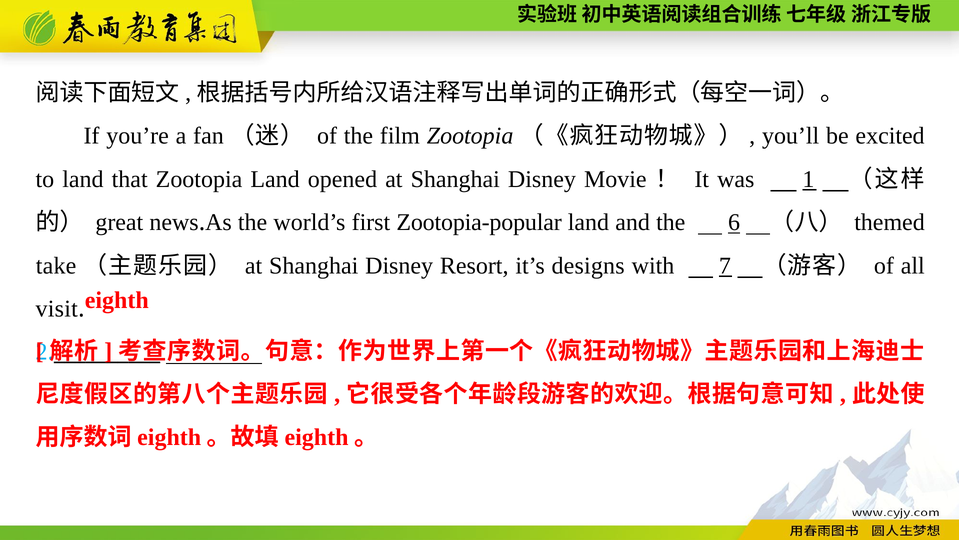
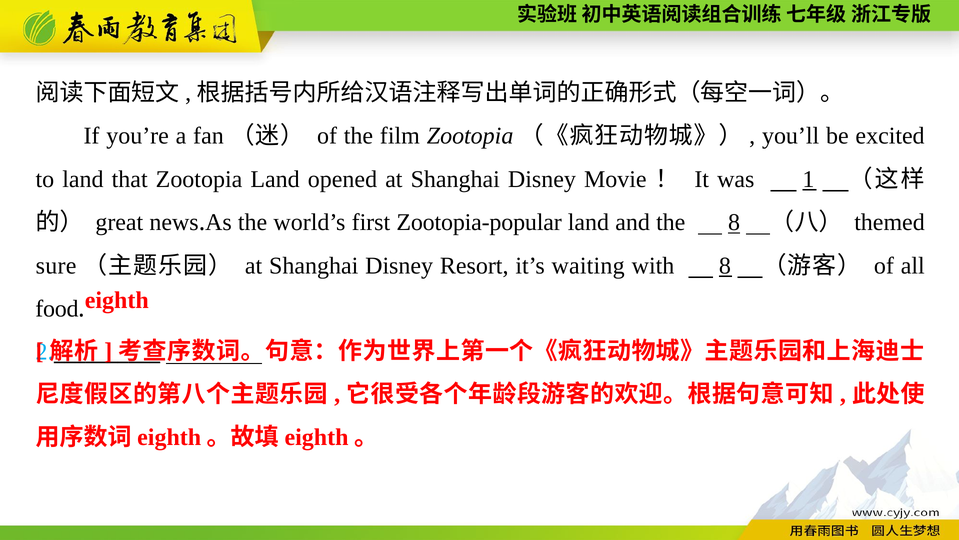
the 6: 6 -> 8 (734, 222)
take: take -> sure (56, 265)
designs: designs -> waiting (588, 265)
with 7: 7 -> 8 (725, 265)
visit: visit -> food (57, 309)
